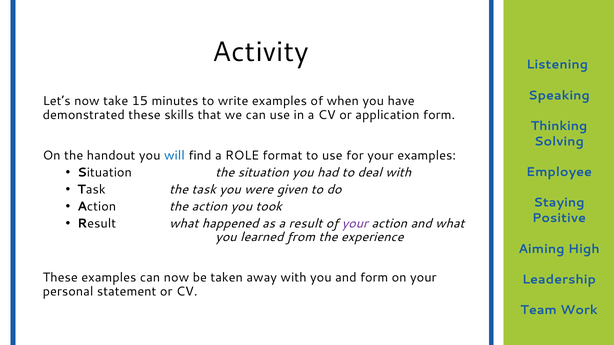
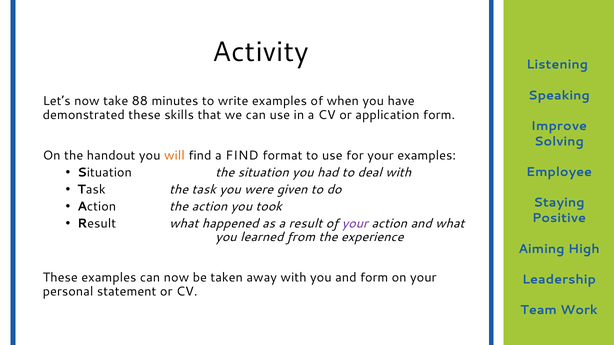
15: 15 -> 88 (140, 101)
Thinking: Thinking -> Improve (559, 126)
will colour: blue -> orange (174, 155)
a ROLE: ROLE -> FIND (242, 155)
